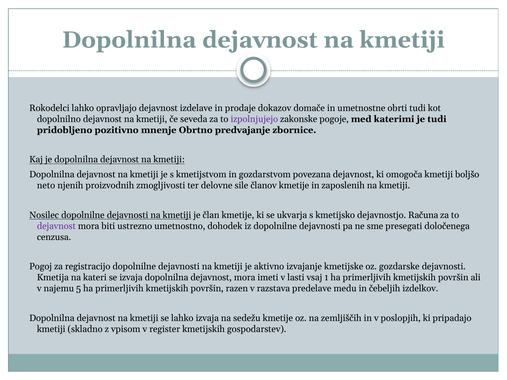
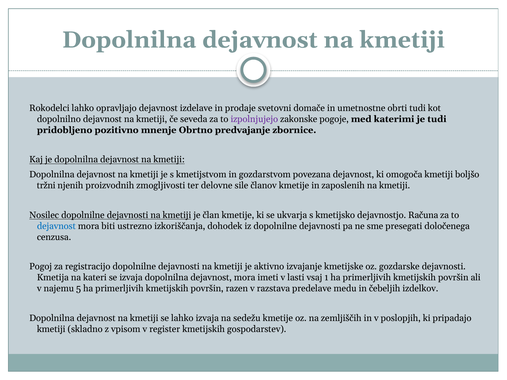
dokazov: dokazov -> svetovni (275, 108)
neto: neto -> tržni (46, 186)
dejavnost colour: purple -> blue (56, 226)
umetnostno: umetnostno -> izkoriščanja (180, 226)
